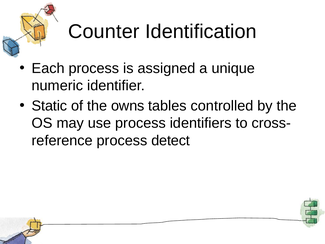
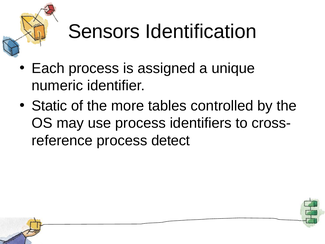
Counter: Counter -> Sensors (104, 31)
owns: owns -> more (128, 106)
